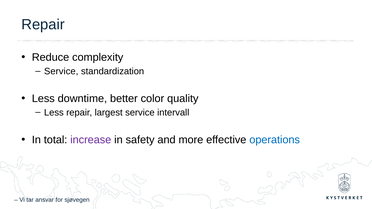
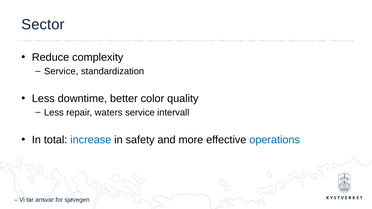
Repair: Repair -> Sector (43, 25)
largest: largest -> waters (109, 113)
increase colour: purple -> blue (91, 140)
